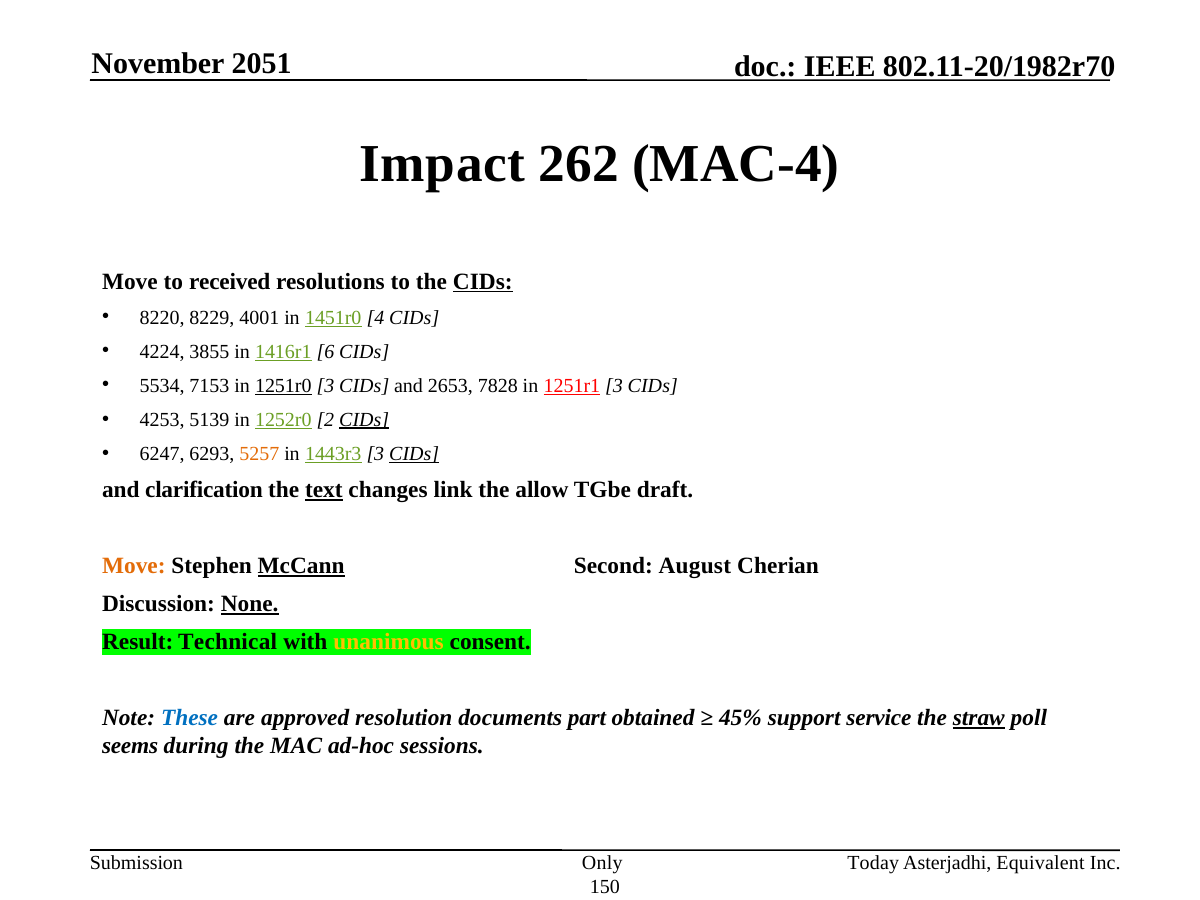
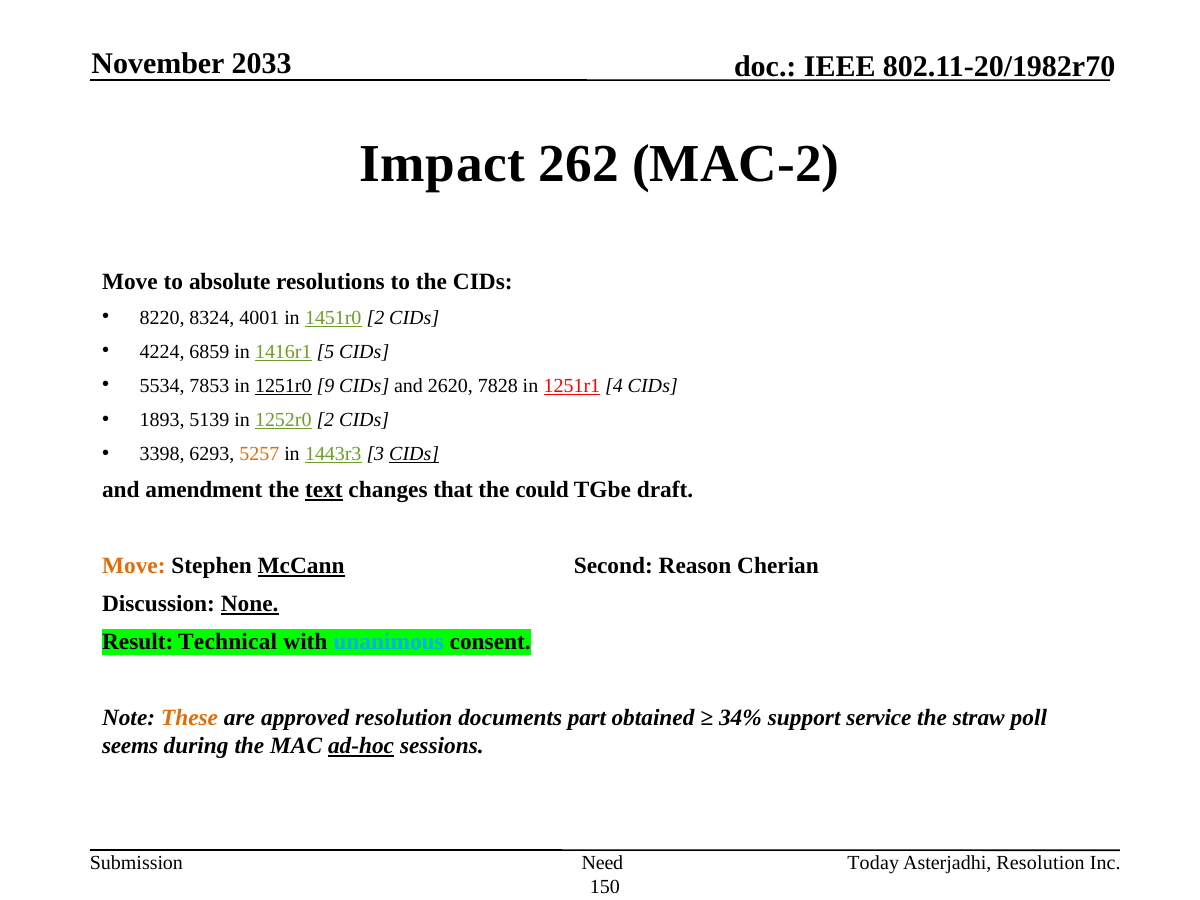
2051: 2051 -> 2033 (262, 64)
MAC-4: MAC-4 -> MAC-2 (736, 164)
received: received -> absolute (230, 282)
CIDs underline: present -> none (483, 282)
8229: 8229 -> 8324 (212, 317)
1451r0 4: 4 -> 2 (375, 317)
3855: 3855 -> 6859 (209, 351)
6: 6 -> 5 (325, 351)
7153: 7153 -> 7853 (209, 385)
1251r0 3: 3 -> 9 (325, 385)
2653: 2653 -> 2620 (450, 385)
1251r1 3: 3 -> 4 (614, 385)
4253: 4253 -> 1893 (162, 419)
CIDs underline: present -> none (364, 419)
6247: 6247 -> 3398 (162, 454)
clarification: clarification -> amendment (204, 490)
link: link -> that (453, 490)
allow: allow -> could (542, 490)
August: August -> Reason (695, 566)
unanimous colour: yellow -> light blue (389, 642)
These colour: blue -> orange (190, 718)
45%: 45% -> 34% (740, 718)
straw underline: present -> none (979, 718)
ad-hoc underline: none -> present (361, 746)
Only: Only -> Need (602, 863)
Asterjadhi Equivalent: Equivalent -> Resolution (1041, 863)
